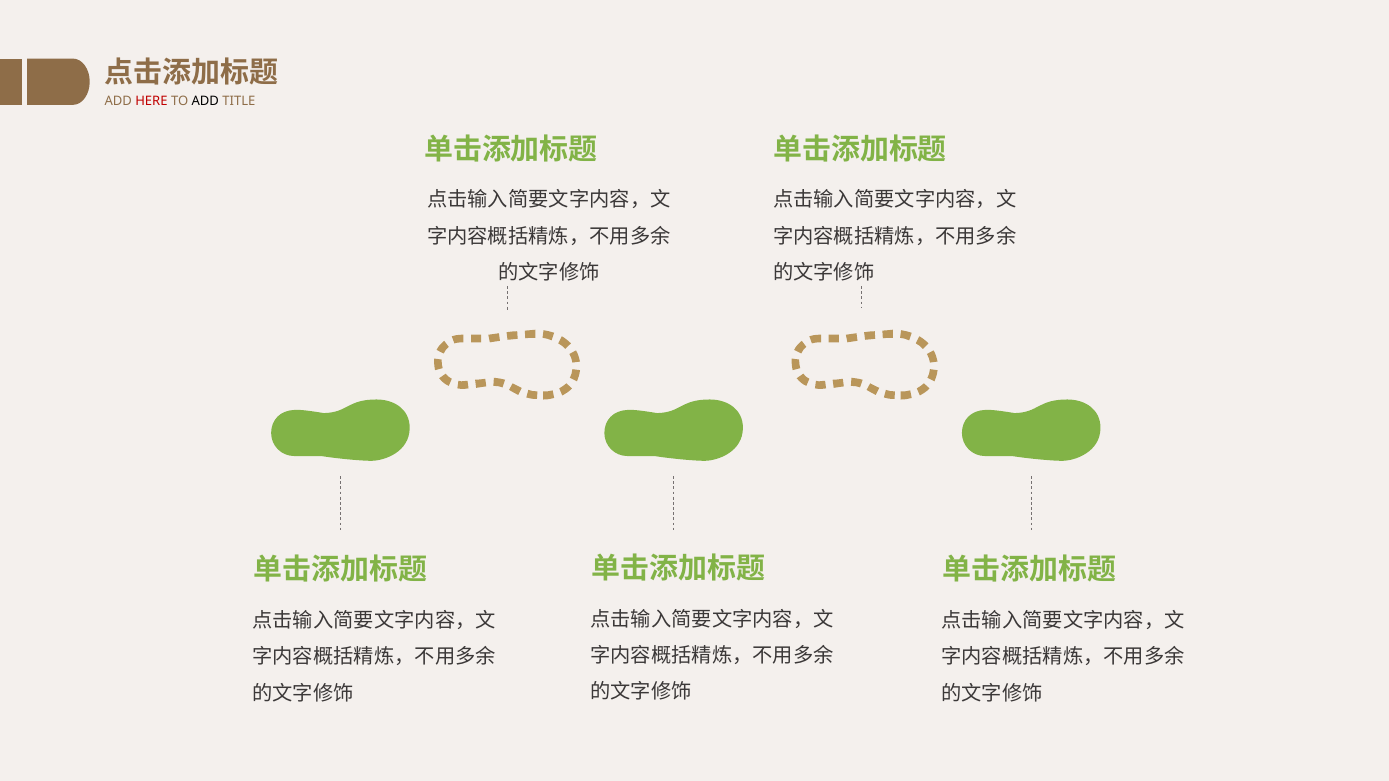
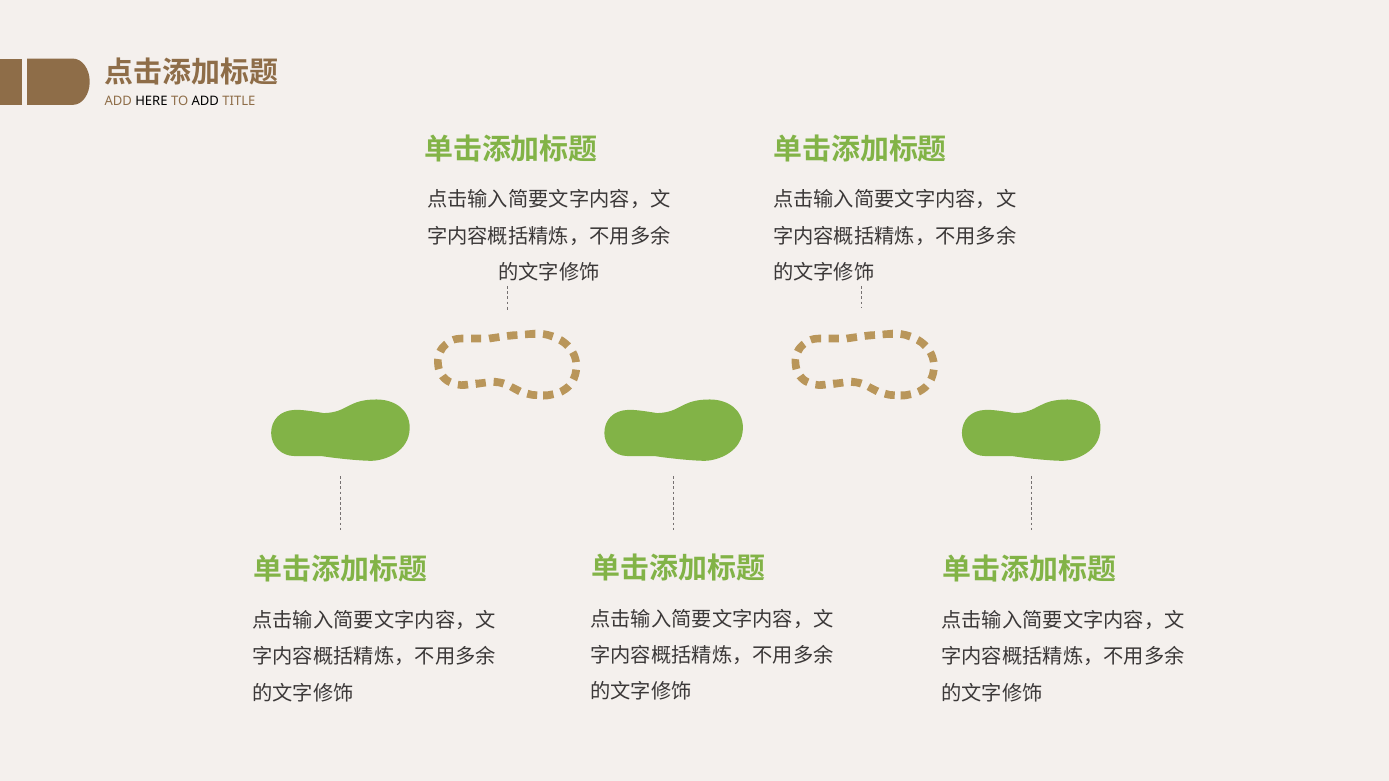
HERE colour: red -> black (151, 101)
